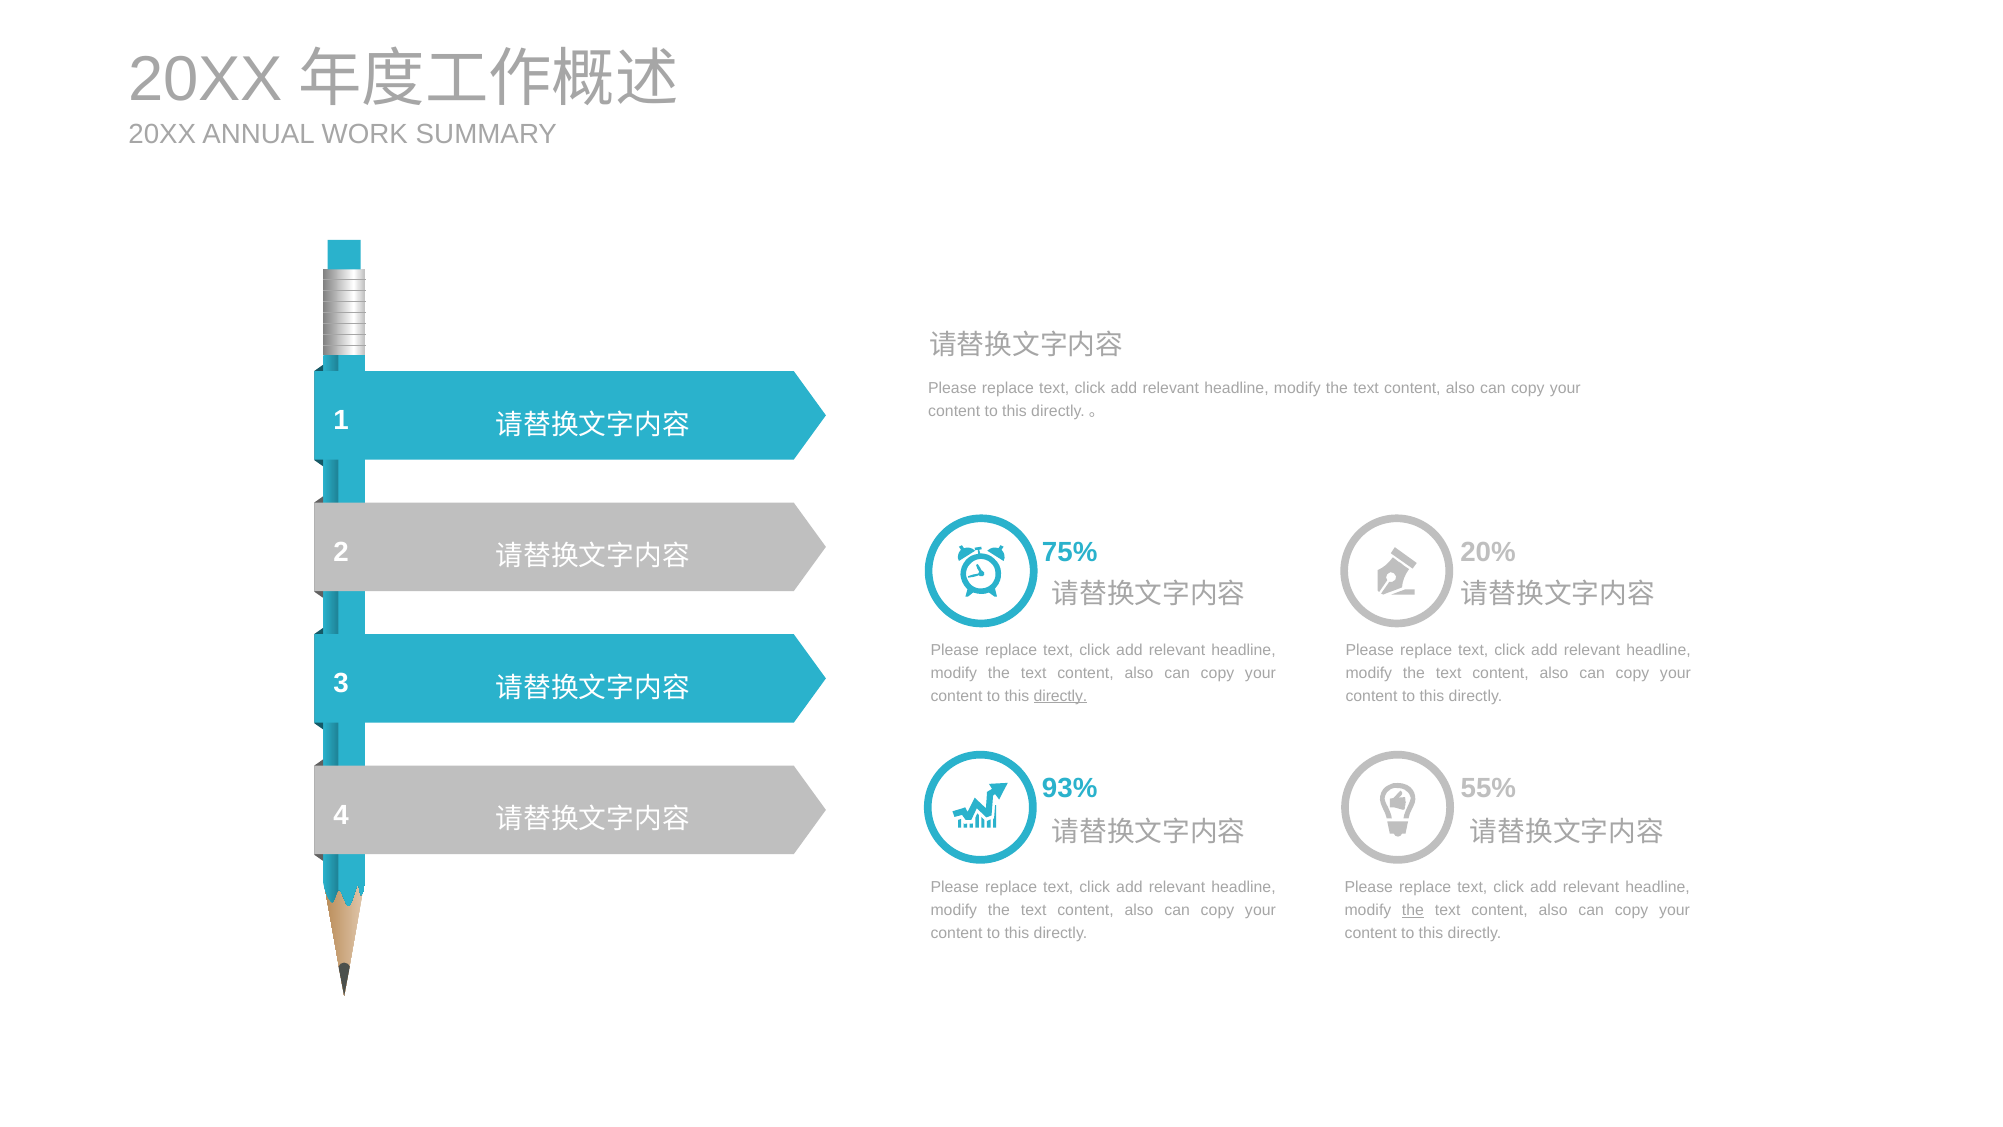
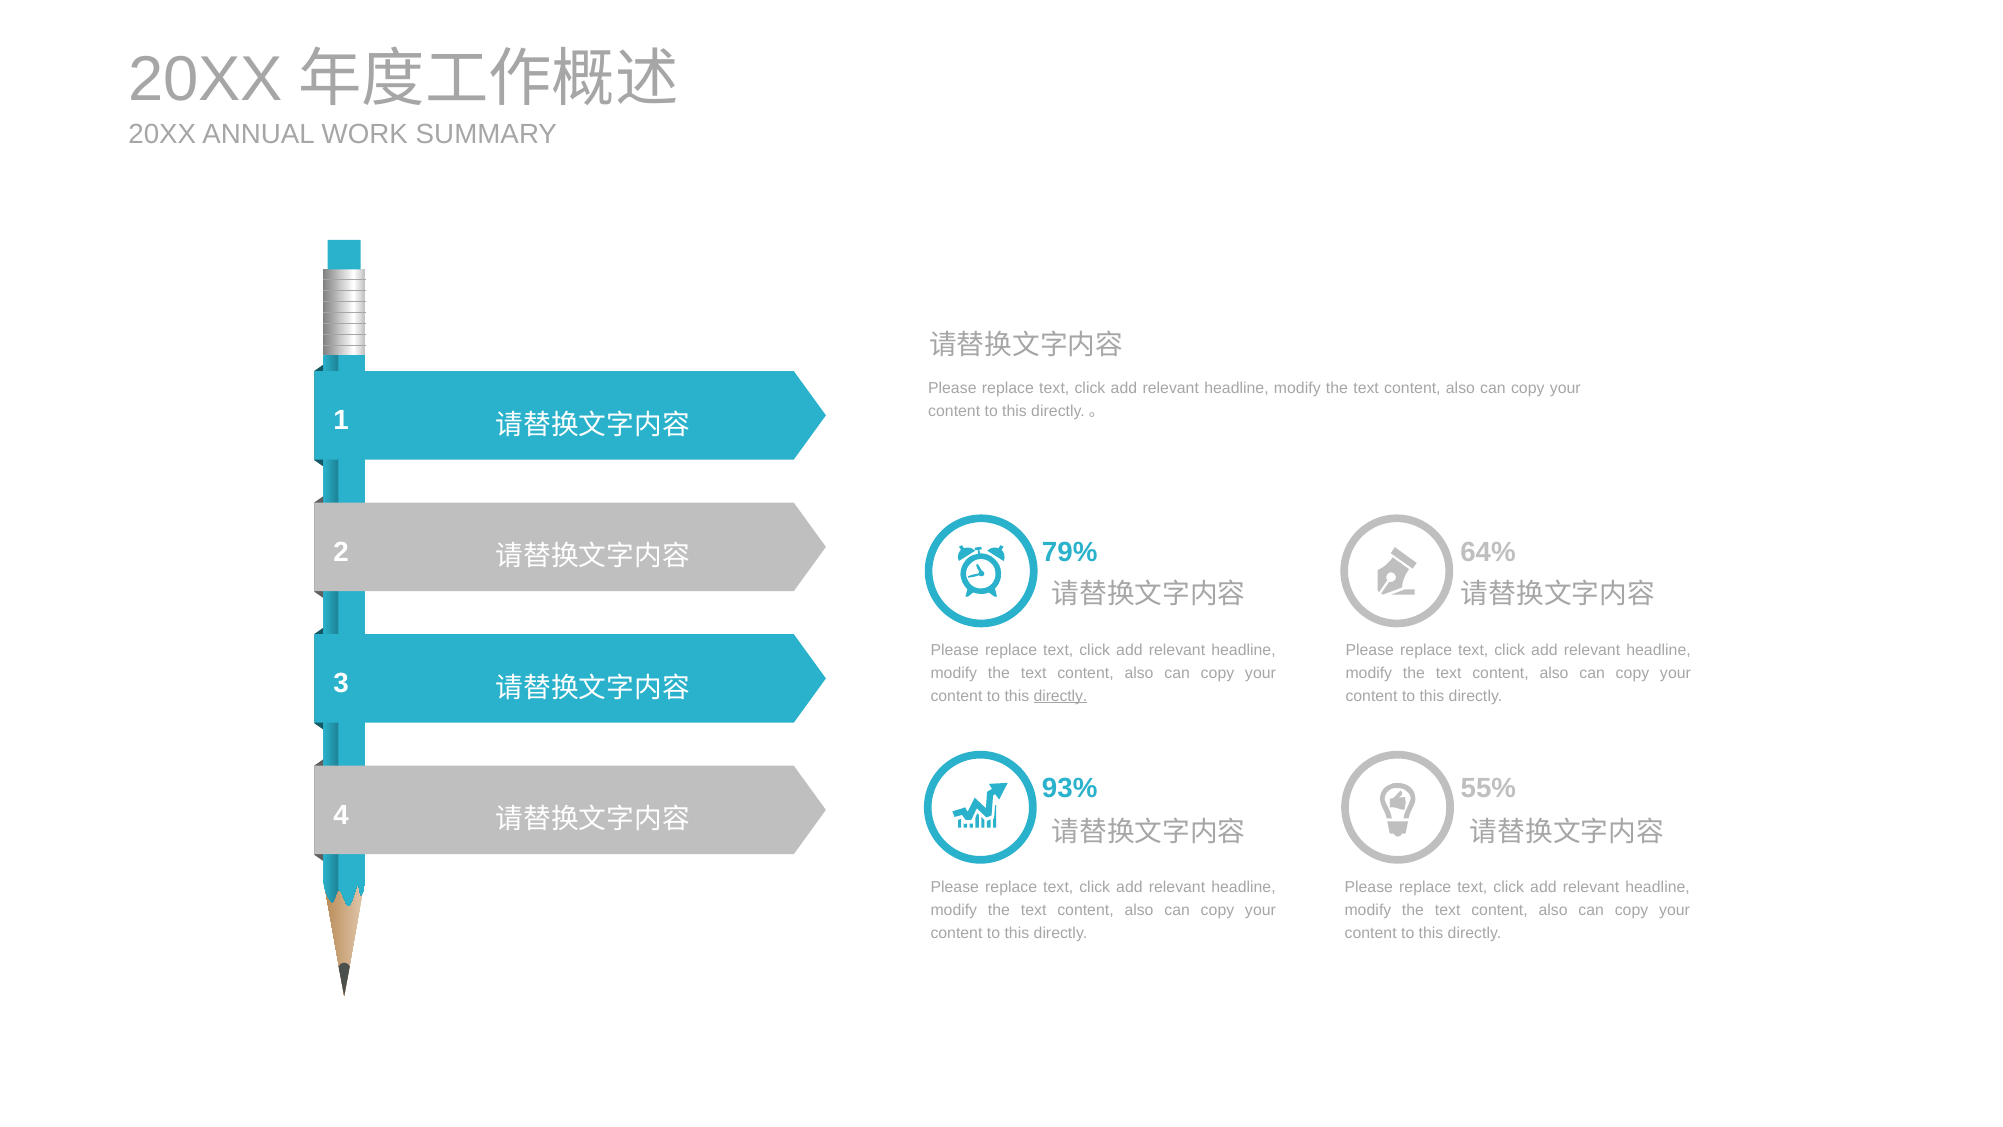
75%: 75% -> 79% (1070, 553)
20%: 20% -> 64% (1488, 553)
the underline: present -> none (1413, 910)
